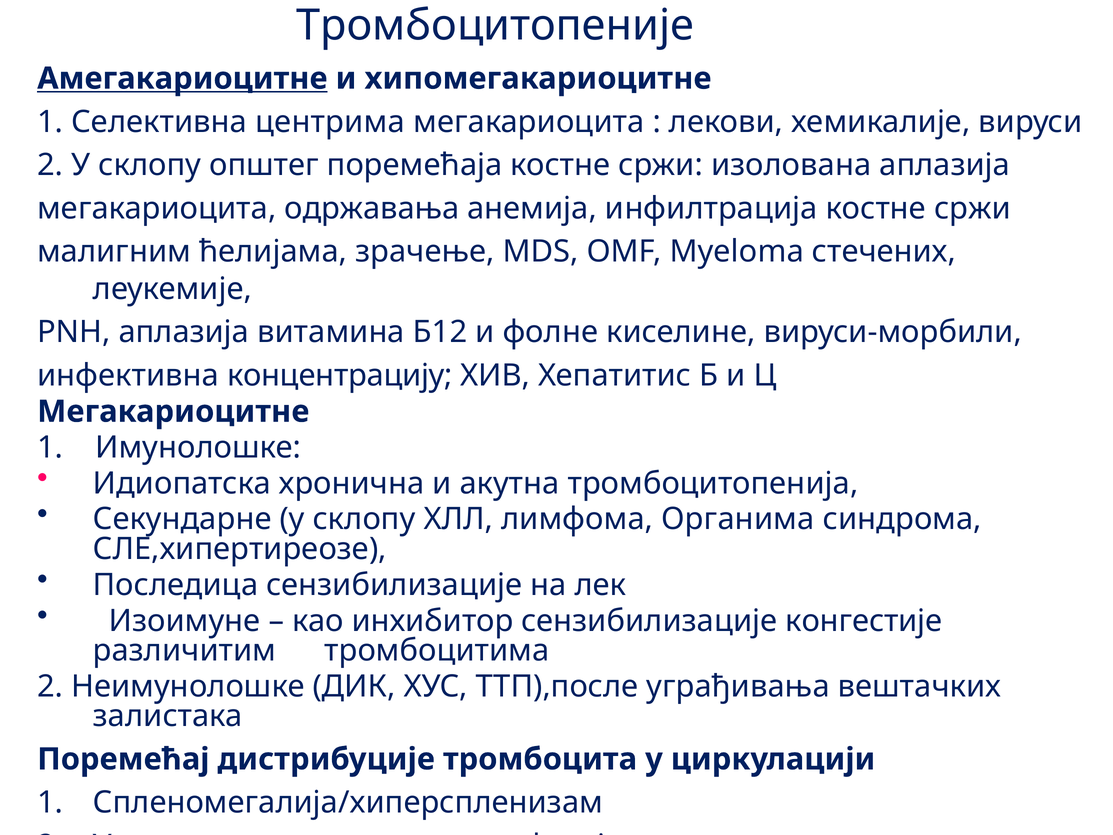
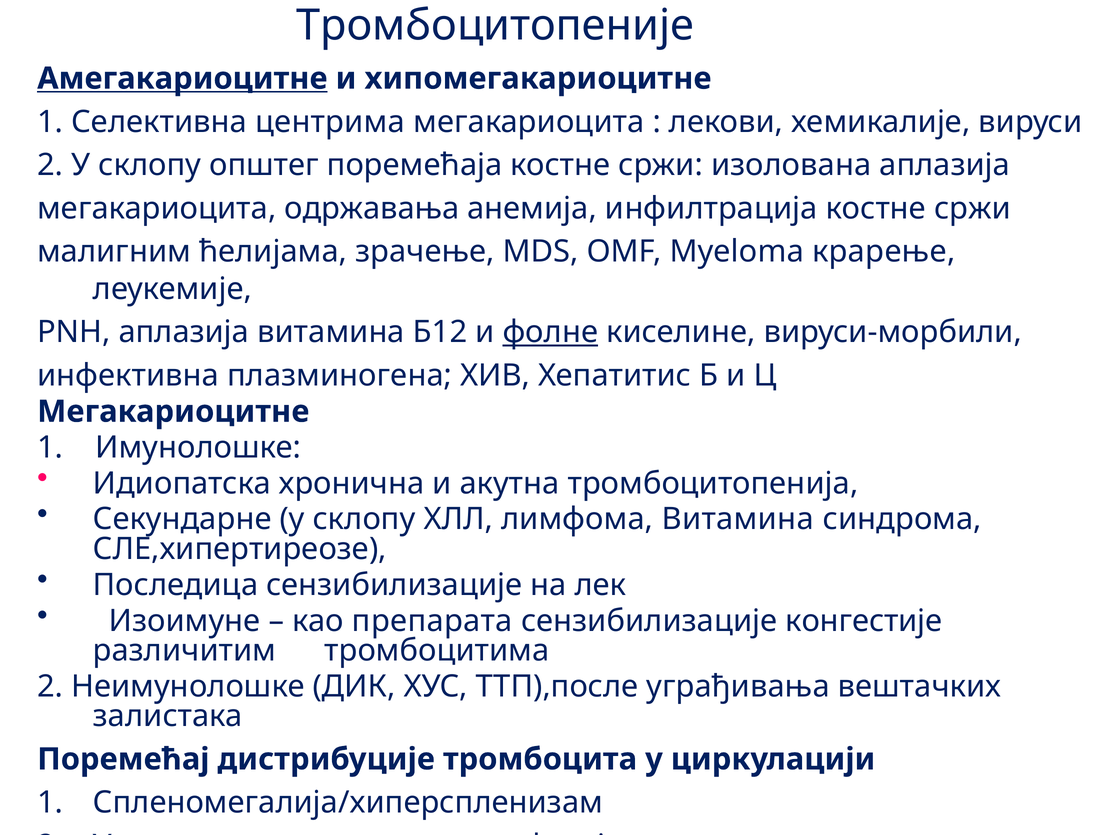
стечених: стечених -> крарење (884, 252)
фолне underline: none -> present (550, 332)
концентрацију: концентрацију -> плазминогена (340, 375)
лимфома Органима: Органима -> Витамина (738, 519)
инхибитор: инхибитор -> препарата (432, 621)
